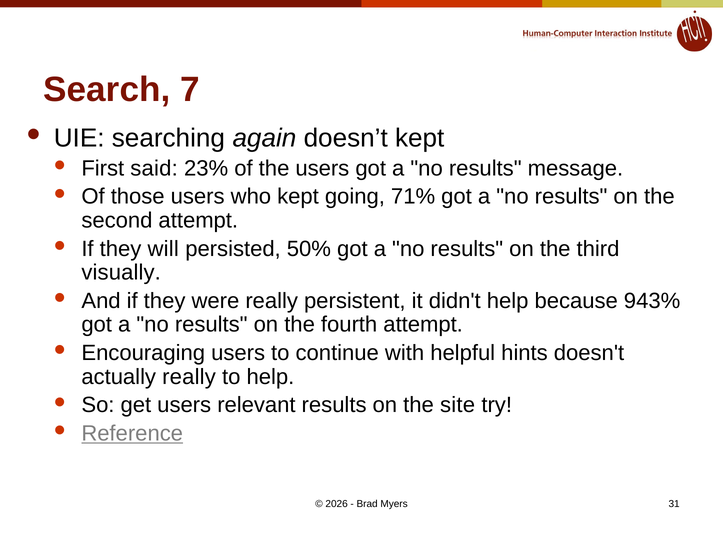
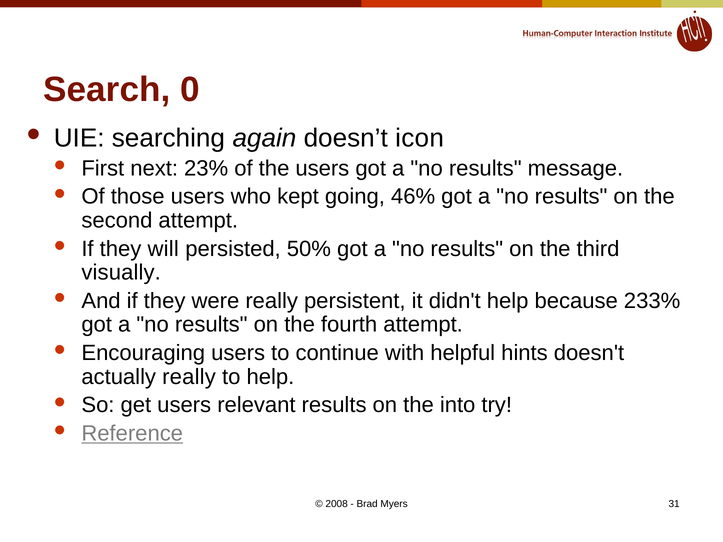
7: 7 -> 0 (190, 90)
doesn’t kept: kept -> icon (420, 138)
said: said -> next (154, 168)
71%: 71% -> 46% (413, 197)
943%: 943% -> 233% (652, 301)
site: site -> into (458, 405)
2026: 2026 -> 2008 (337, 504)
